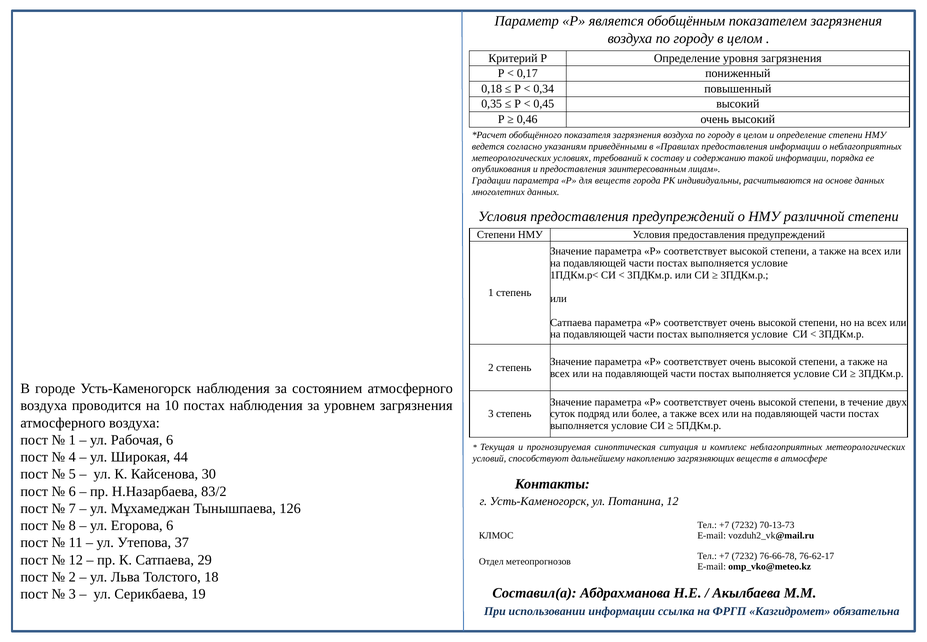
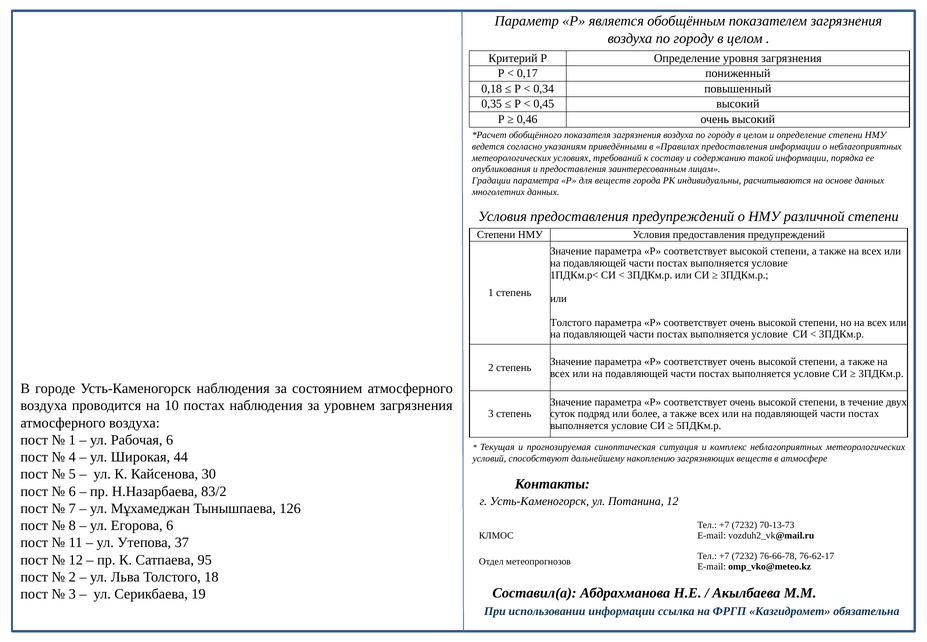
Сатпаева: Сатпаева -> Толстого (571, 322)
29: 29 -> 95 (205, 560)
